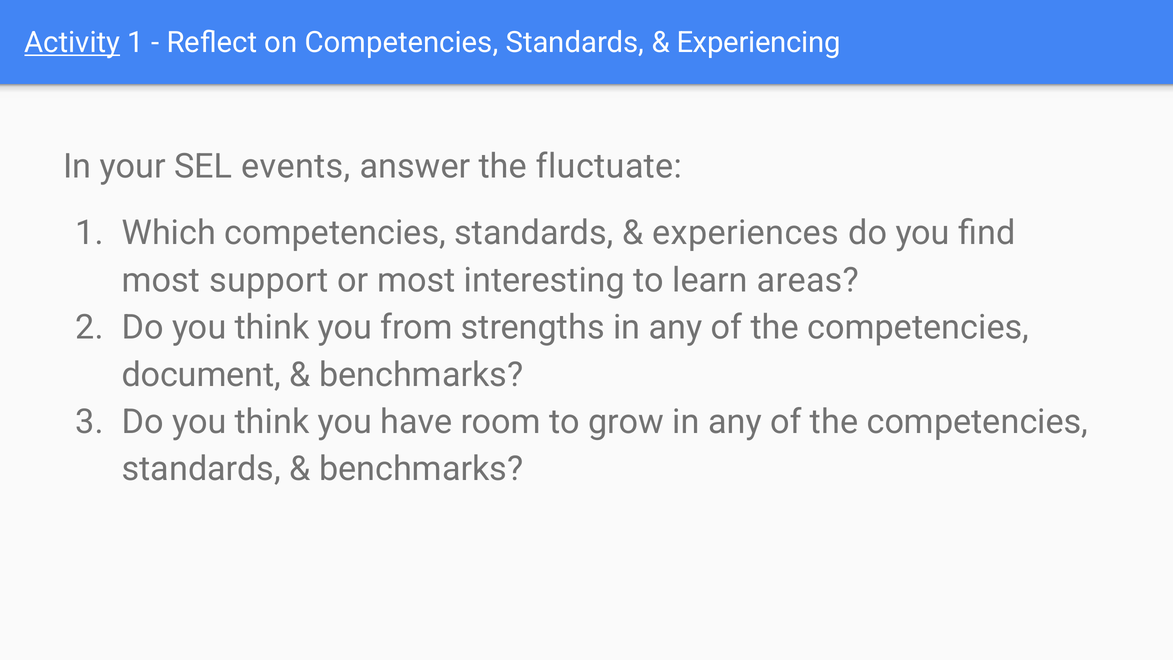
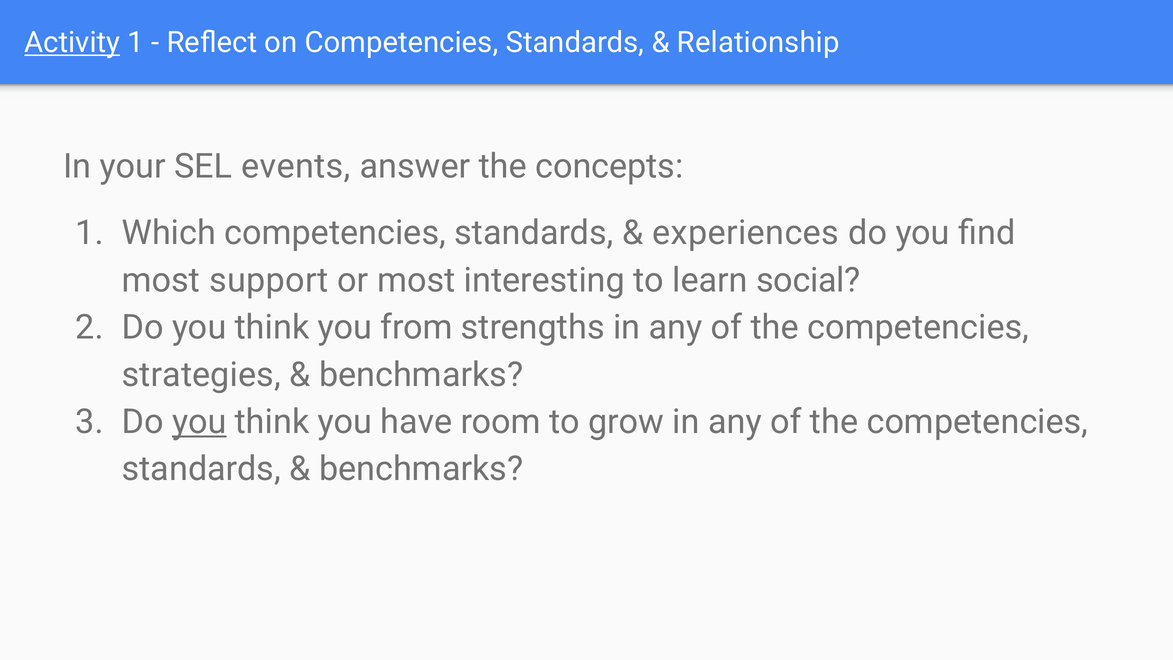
Experiencing: Experiencing -> Relationship (758, 43)
fluctuate: fluctuate -> concepts (609, 166)
areas: areas -> social (808, 280)
document: document -> strategies (201, 375)
you underline: none -> present (199, 422)
